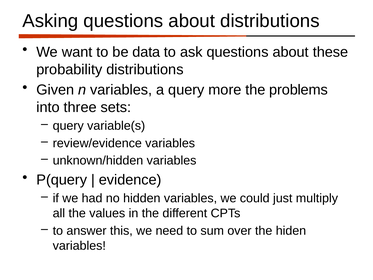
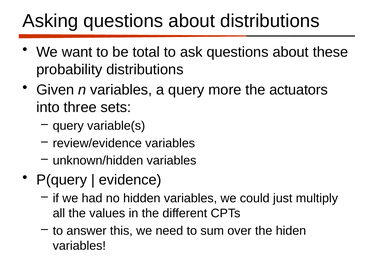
data: data -> total (146, 52)
problems: problems -> actuators (299, 90)
